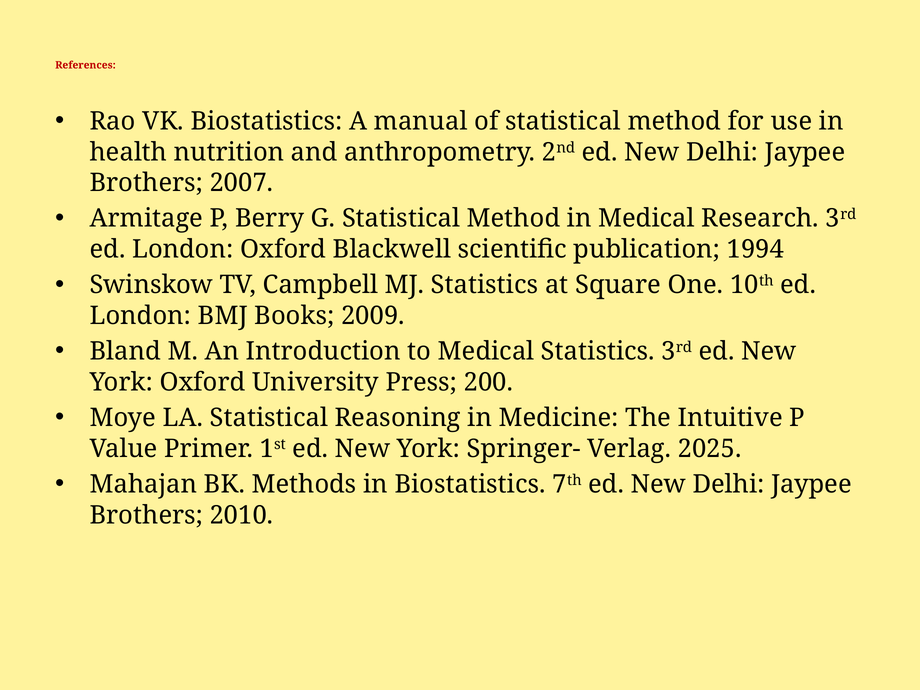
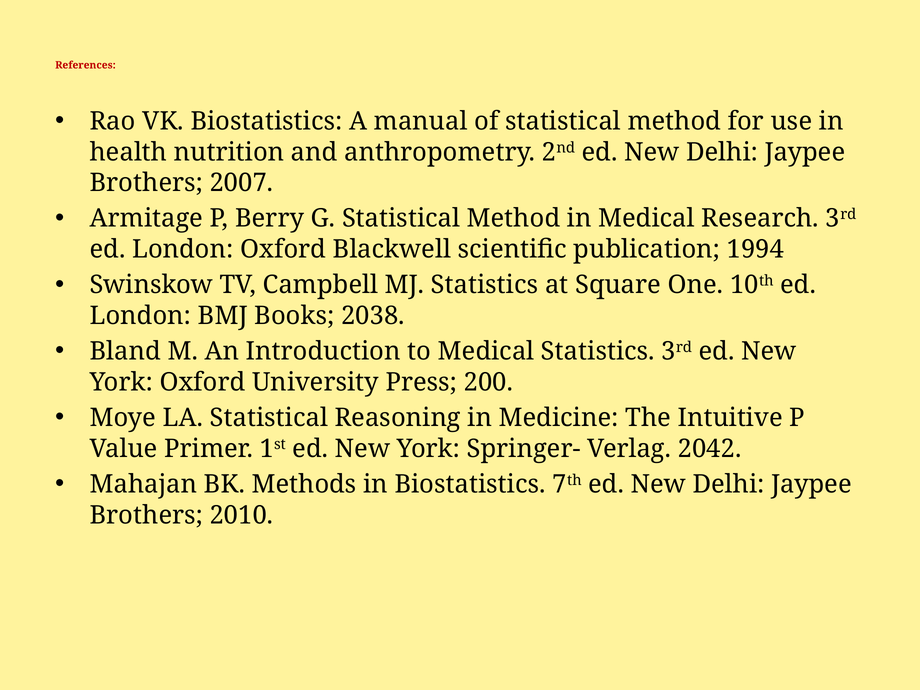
2009: 2009 -> 2038 (373, 316)
2025: 2025 -> 2042 (710, 449)
